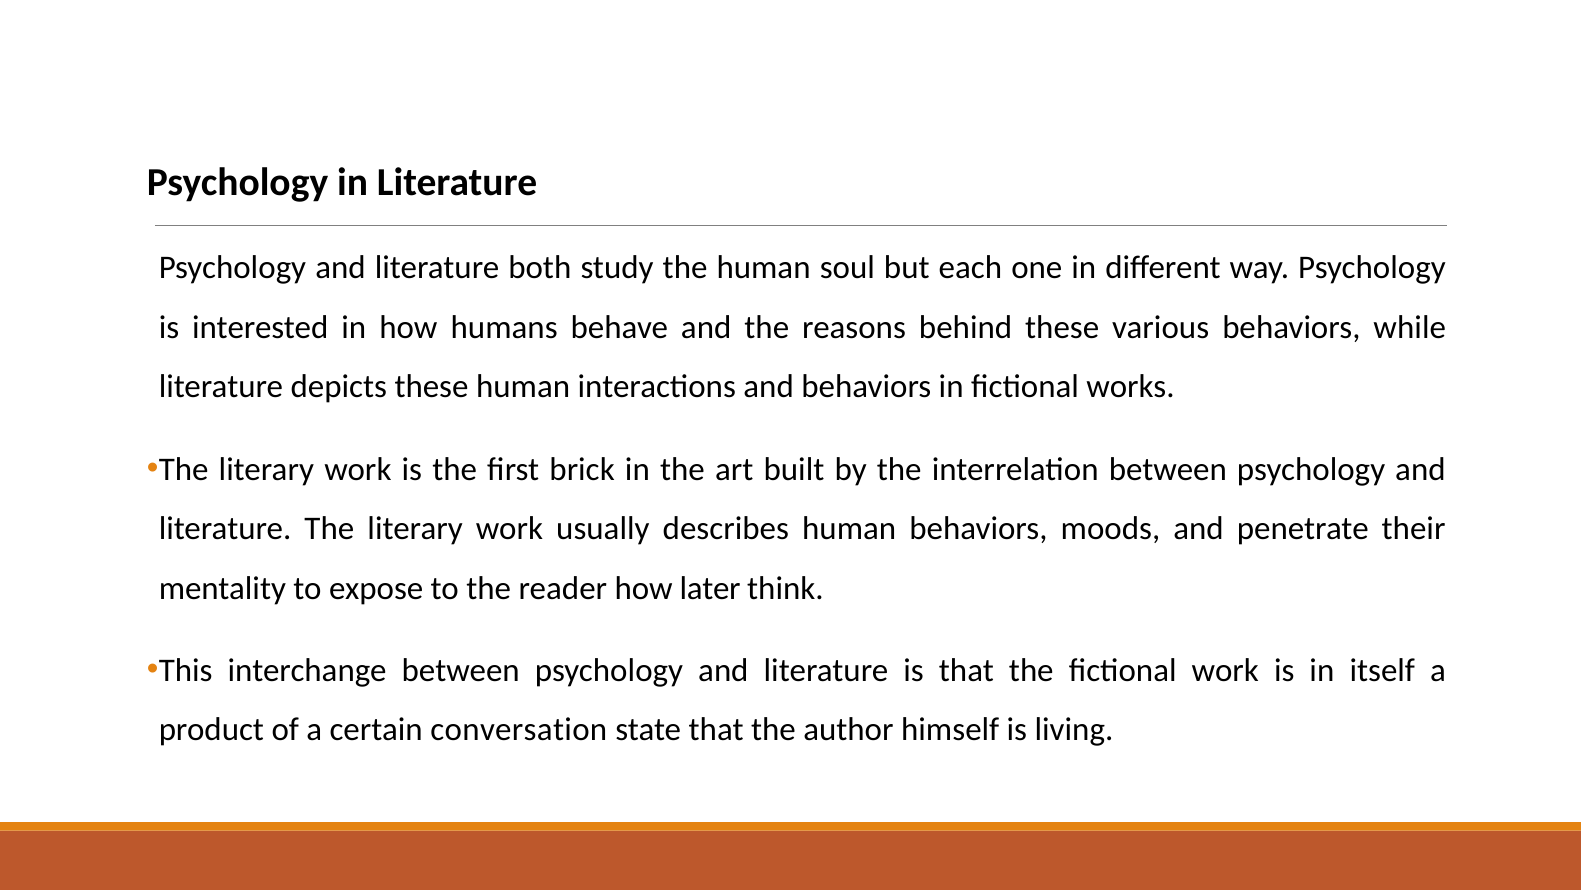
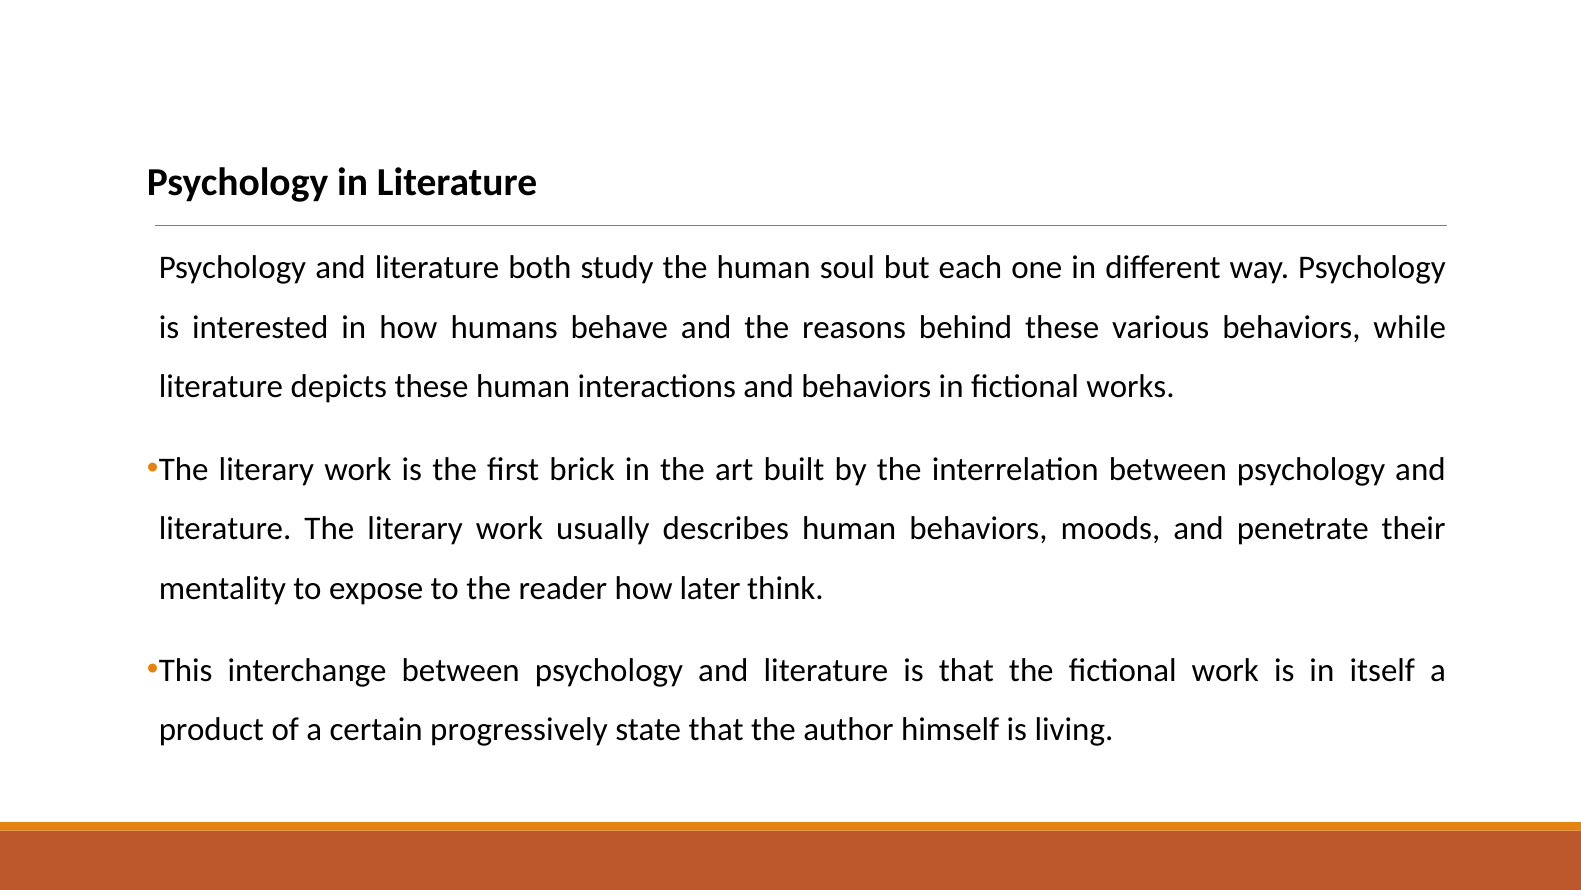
conversation: conversation -> progressively (519, 730)
